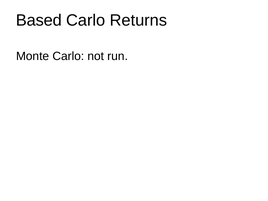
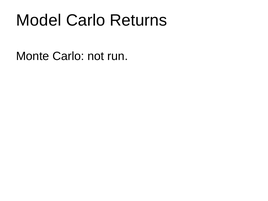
Based: Based -> Model (39, 20)
